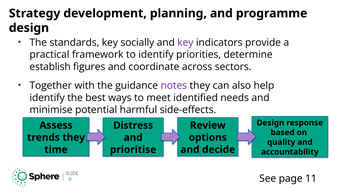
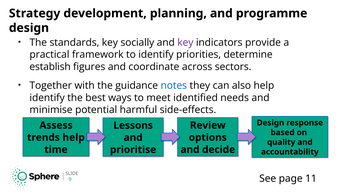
notes colour: purple -> blue (174, 86)
Distress: Distress -> Lessons (133, 125)
trends they: they -> help (74, 137)
